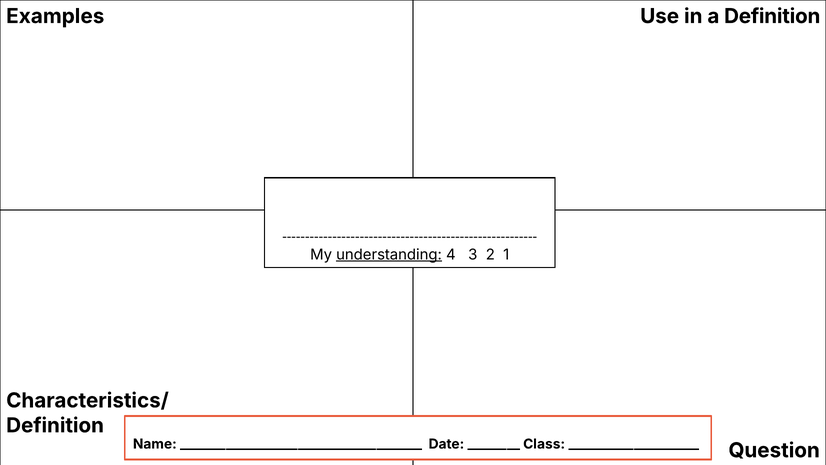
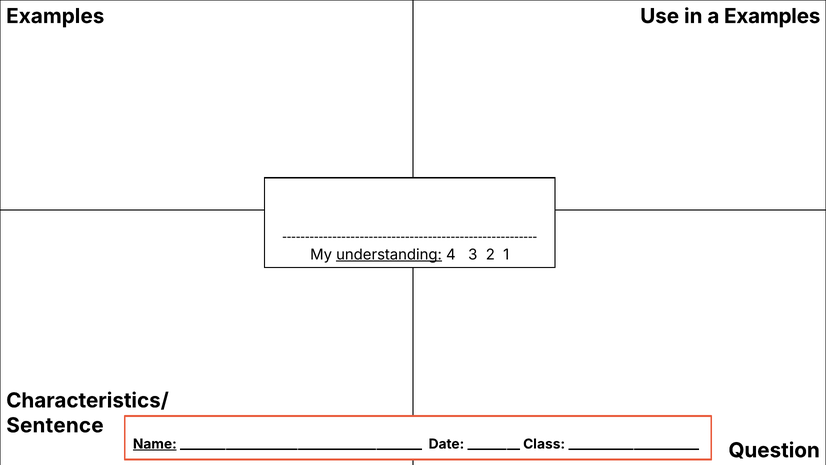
a Definition: Definition -> Examples (772, 16)
Definition: Definition -> Sentence (55, 425)
Name underline: none -> present (155, 444)
